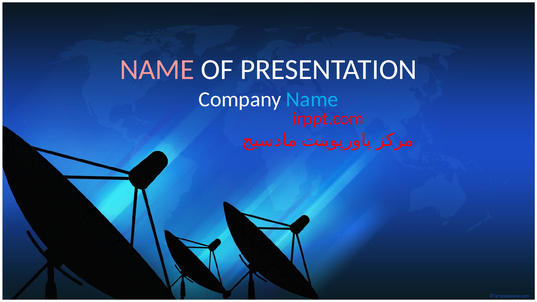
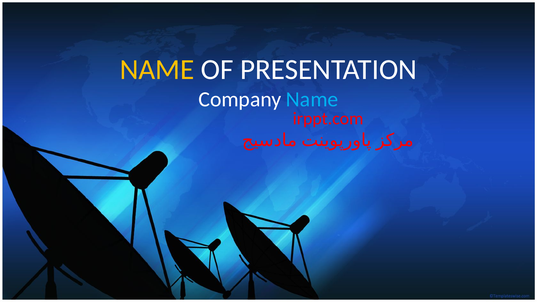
NAME colour: pink -> yellow (157, 69)
